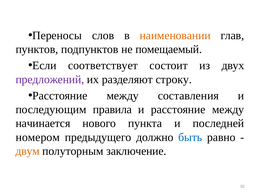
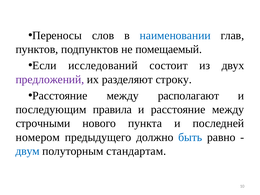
наименовании colour: orange -> blue (175, 35)
соответствует: соответствует -> исследований (103, 66)
составления: составления -> располагают (188, 96)
начинается: начинается -> строчными (43, 123)
двум colour: orange -> blue (28, 151)
заключение: заключение -> стандартам (136, 151)
